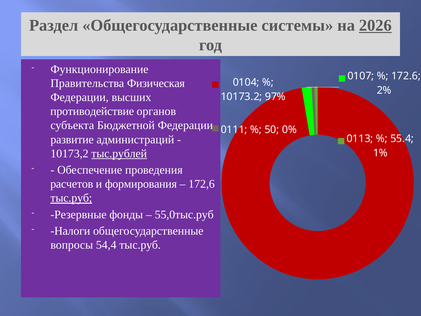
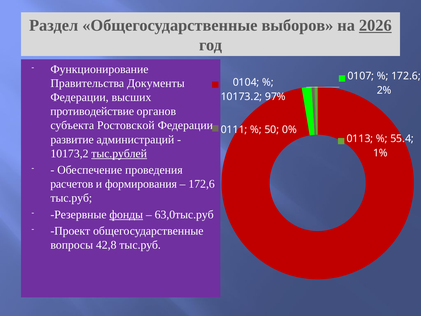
системы: системы -> выборов (297, 25)
Физическая: Физическая -> Документы (156, 83)
Бюджетной: Бюджетной -> Ростовской (126, 125)
тыс.руб underline: present -> none (71, 198)
фонды underline: none -> present (126, 214)
55,0тыс.руб: 55,0тыс.руб -> 63,0тыс.руб (184, 214)
Налоги: Налоги -> Проект (70, 231)
54,4: 54,4 -> 42,8 (106, 245)
